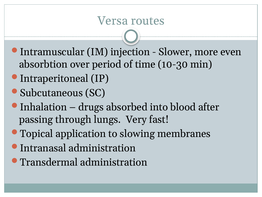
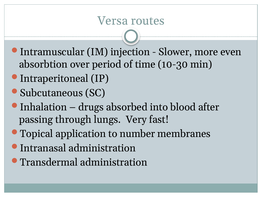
slowing: slowing -> number (137, 133)
